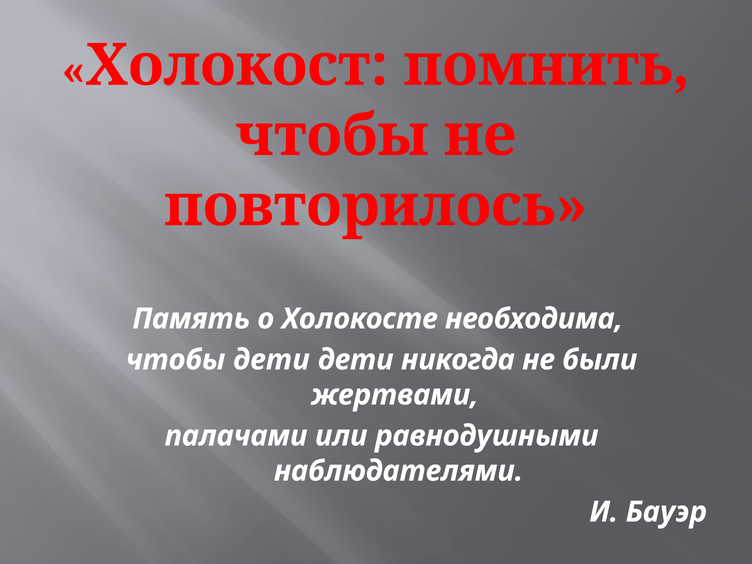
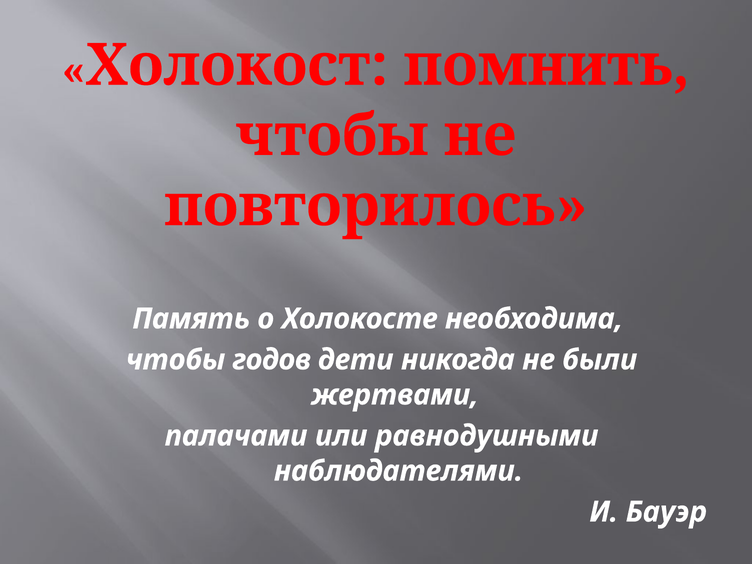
чтобы дети: дети -> годов (272, 360)
